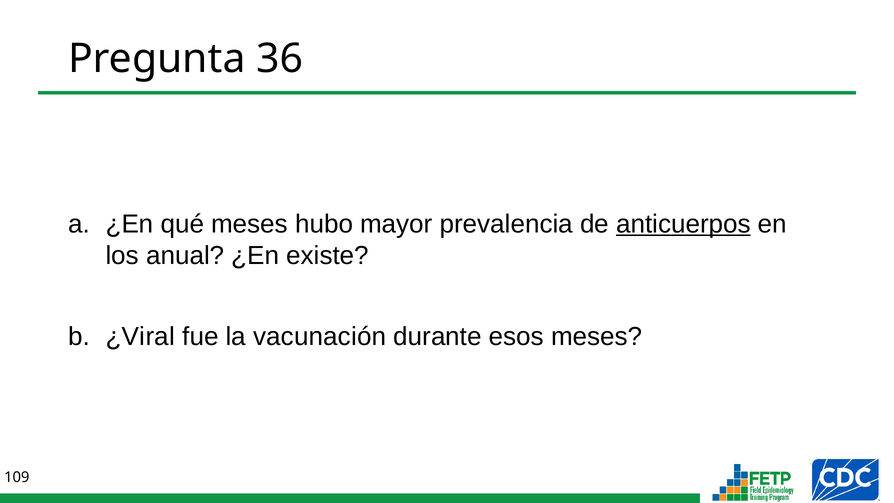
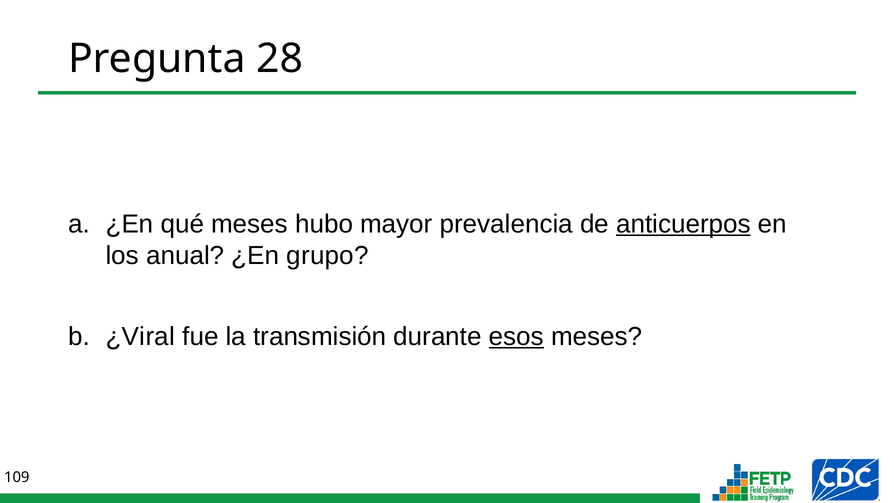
36: 36 -> 28 (280, 59)
existe: existe -> grupo (328, 255)
vacunación: vacunación -> transmisión (320, 337)
esos underline: none -> present (516, 337)
